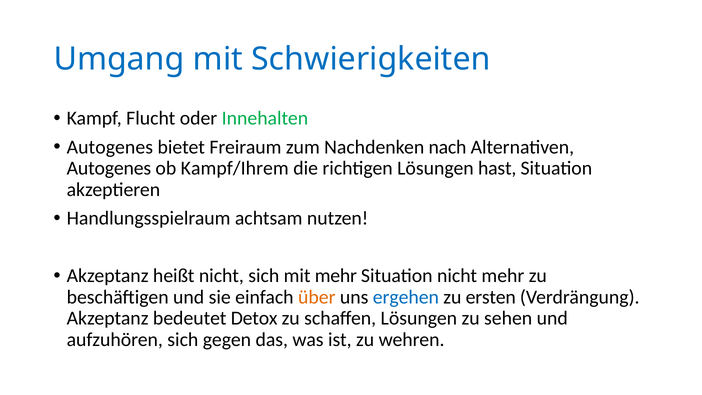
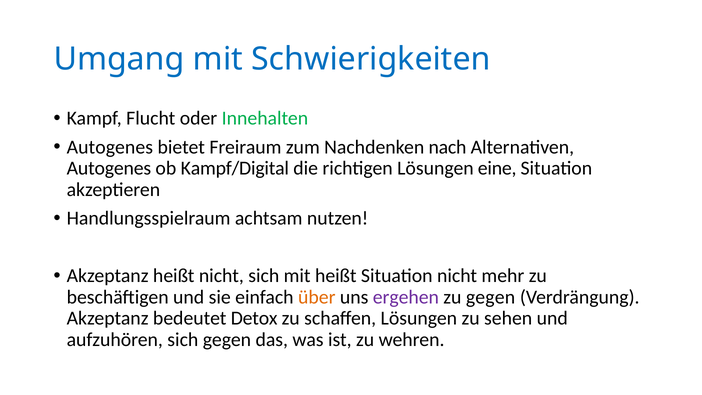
Kampf/Ihrem: Kampf/Ihrem -> Kampf/Digital (235, 168)
hast: hast -> eine (497, 168)
mit mehr: mehr -> heißt (336, 276)
ergehen colour: blue -> purple (406, 297)
zu ersten: ersten -> gegen (491, 297)
